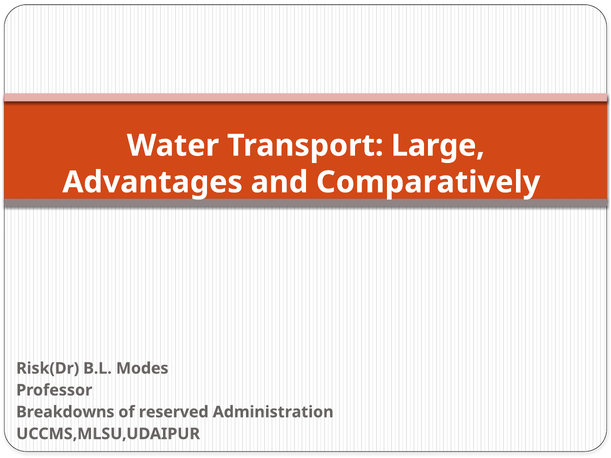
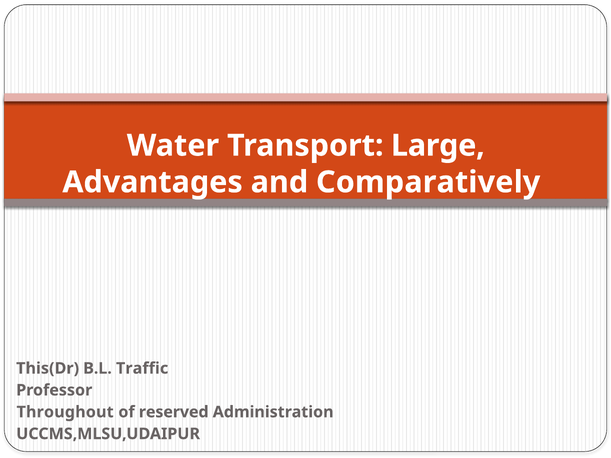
Risk(Dr: Risk(Dr -> This(Dr (48, 369)
Modes: Modes -> Traffic (142, 369)
Breakdowns: Breakdowns -> Throughout (65, 412)
